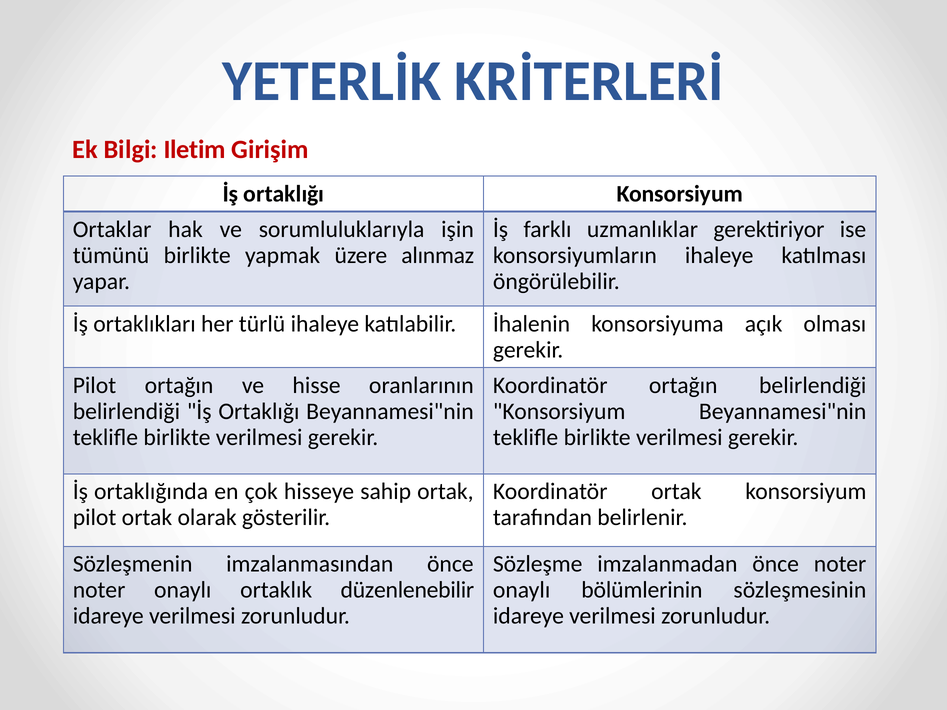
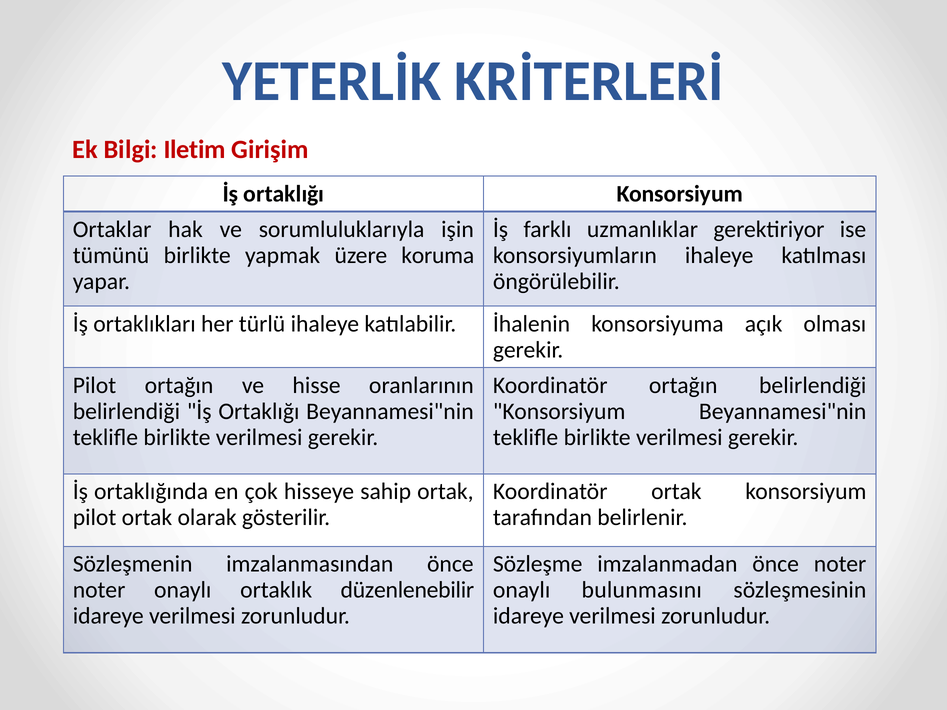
alınmaz: alınmaz -> koruma (438, 255)
bölümlerinin: bölümlerinin -> bulunmasını (642, 590)
